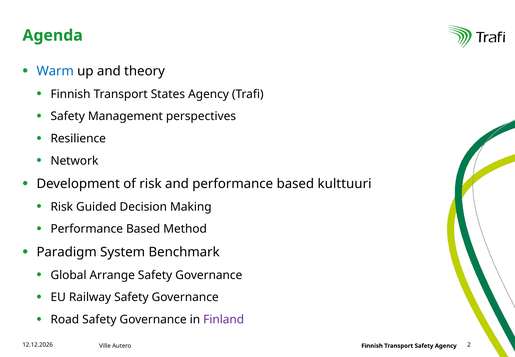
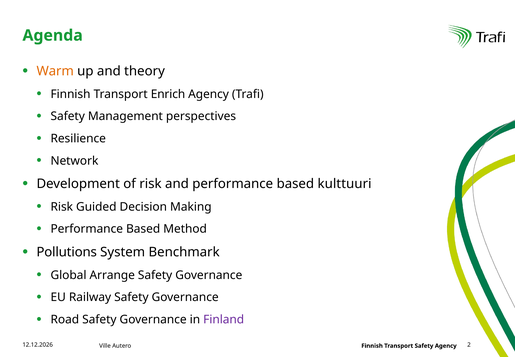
Warm colour: blue -> orange (55, 71)
States: States -> Enrich (168, 94)
Paradigm: Paradigm -> Pollutions (67, 252)
